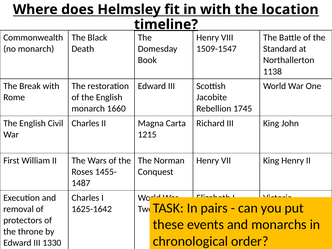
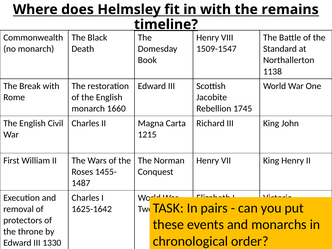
location: location -> remains (290, 10)
